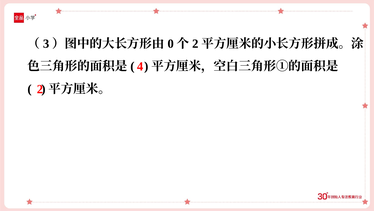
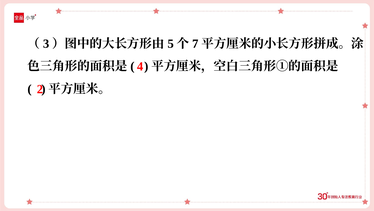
0: 0 -> 5 (171, 44)
2: 2 -> 7 (195, 44)
